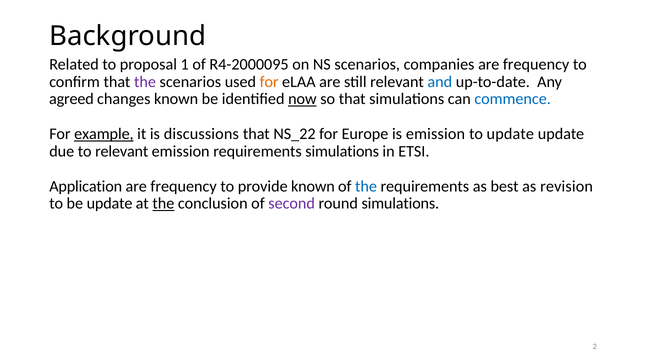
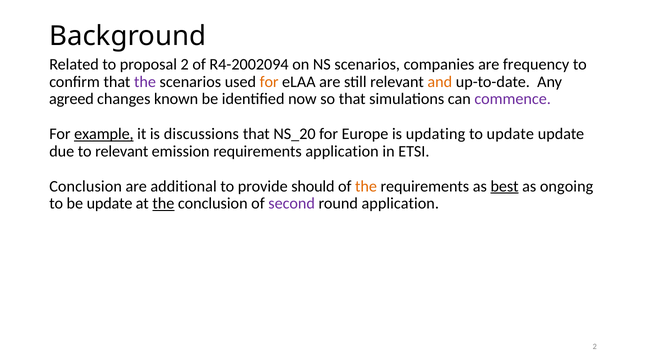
proposal 1: 1 -> 2 (185, 64)
R4-2000095: R4-2000095 -> R4-2002094 (249, 64)
and colour: blue -> orange (440, 82)
now underline: present -> none (302, 99)
commence colour: blue -> purple (513, 99)
NS_22: NS_22 -> NS_20 (295, 134)
is emission: emission -> updating (436, 134)
requirements simulations: simulations -> application (342, 152)
Application: Application -> Conclusion (86, 186)
frequency: frequency -> additional (184, 186)
provide known: known -> should (313, 186)
the colour: blue -> orange (366, 186)
best underline: none -> present (505, 186)
revision: revision -> ongoing (567, 186)
round simulations: simulations -> application (400, 204)
